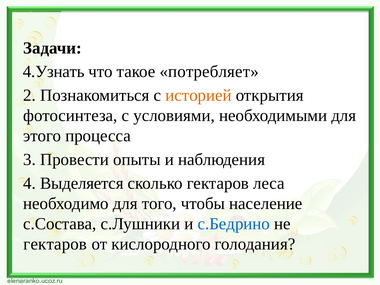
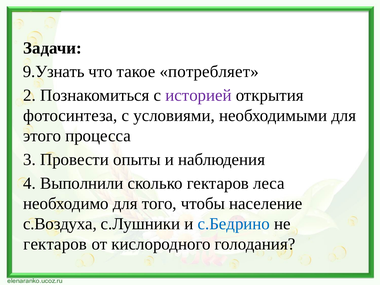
4.Узнать: 4.Узнать -> 9.Узнать (54, 72)
историей colour: orange -> purple (199, 95)
Выделяется: Выделяется -> Выполнили (82, 183)
с.Состава: с.Состава -> с.Воздуха (60, 224)
